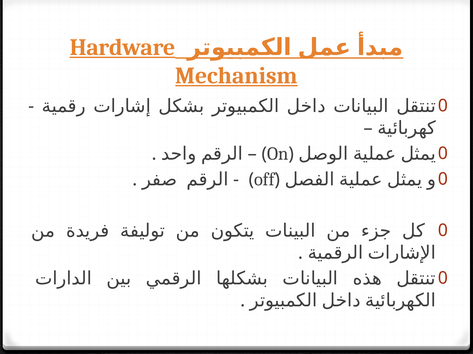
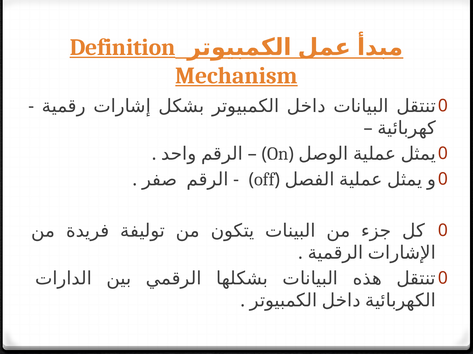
Hardware: Hardware -> Definition (123, 47)
